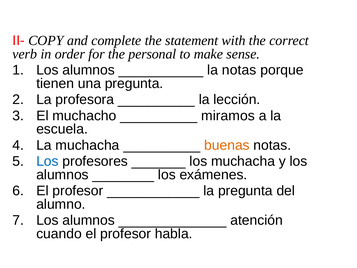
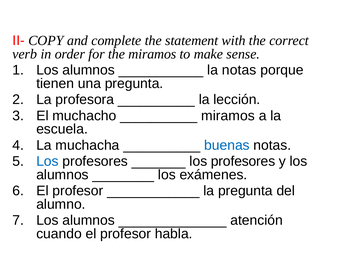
the personal: personal -> miramos (152, 54)
buenas colour: orange -> blue (227, 145)
muchacha: muchacha -> profesores (243, 161)
